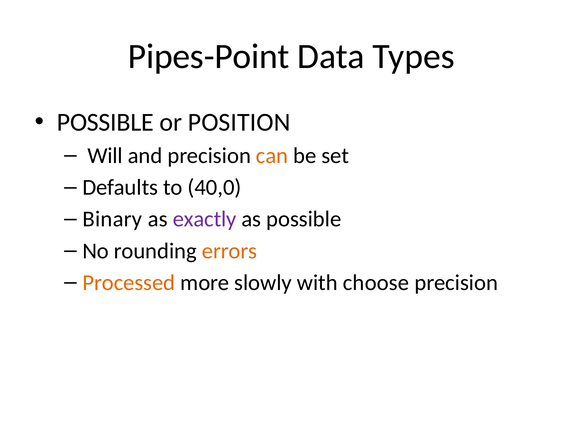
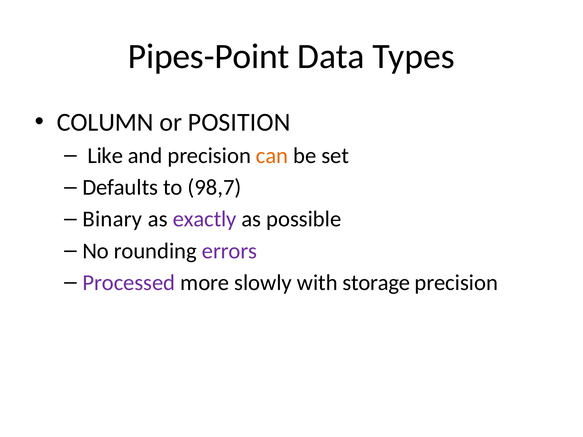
POSSIBLE: POSSIBLE -> COLUMN (105, 122)
Will: Will -> Like (105, 156)
40,0: 40,0 -> 98,7 (214, 188)
errors colour: orange -> purple (229, 251)
Processed colour: orange -> purple (129, 283)
choose: choose -> storage (376, 283)
